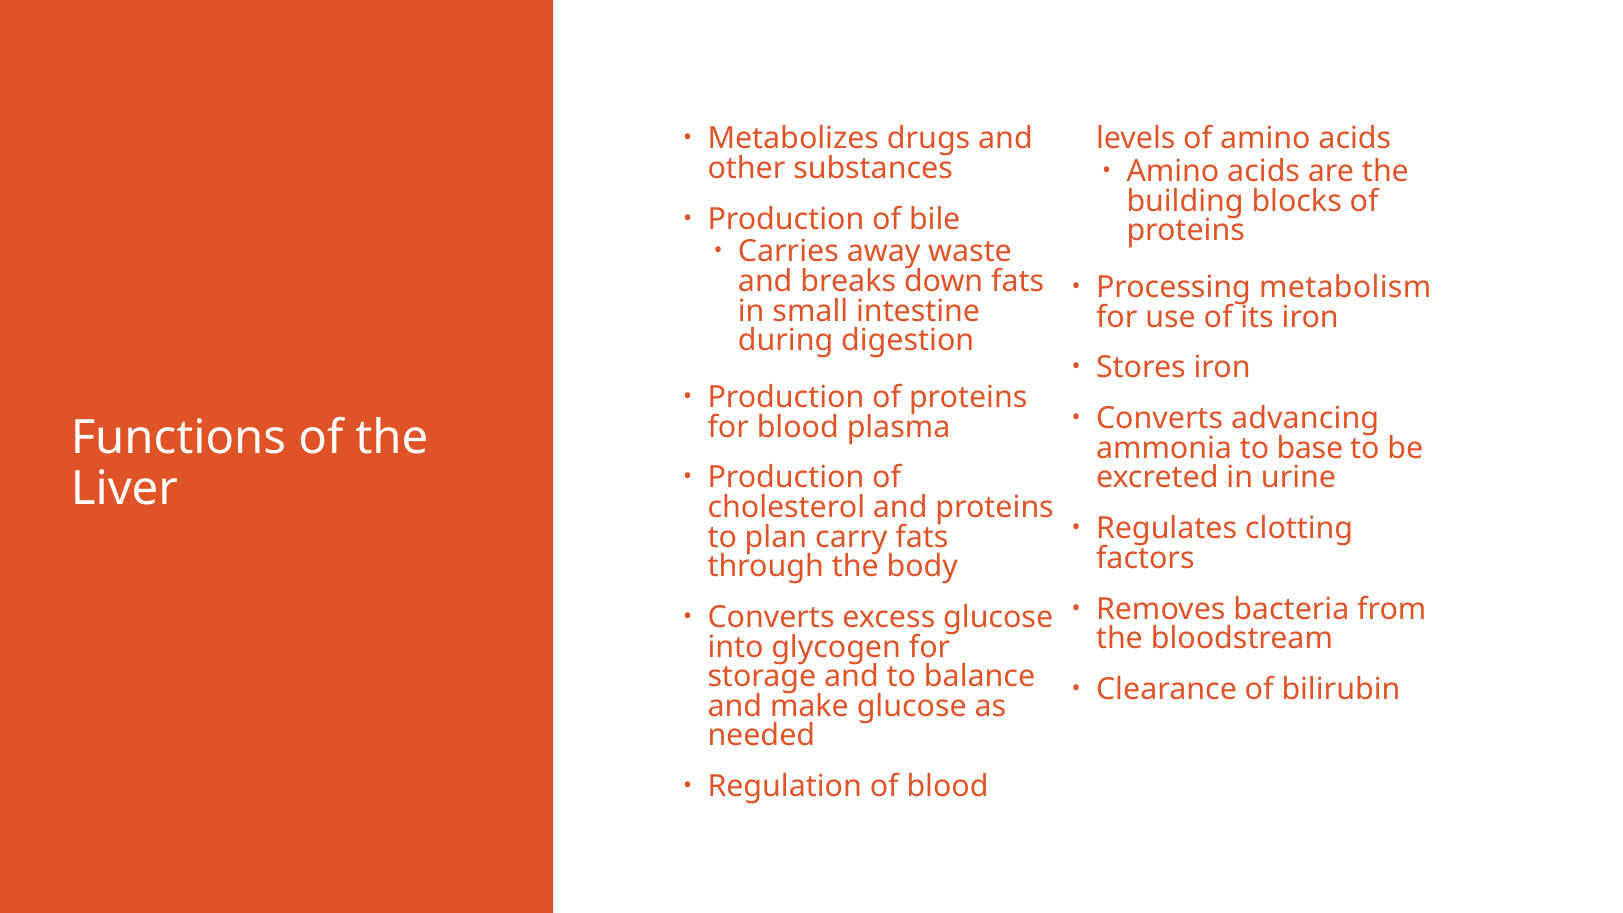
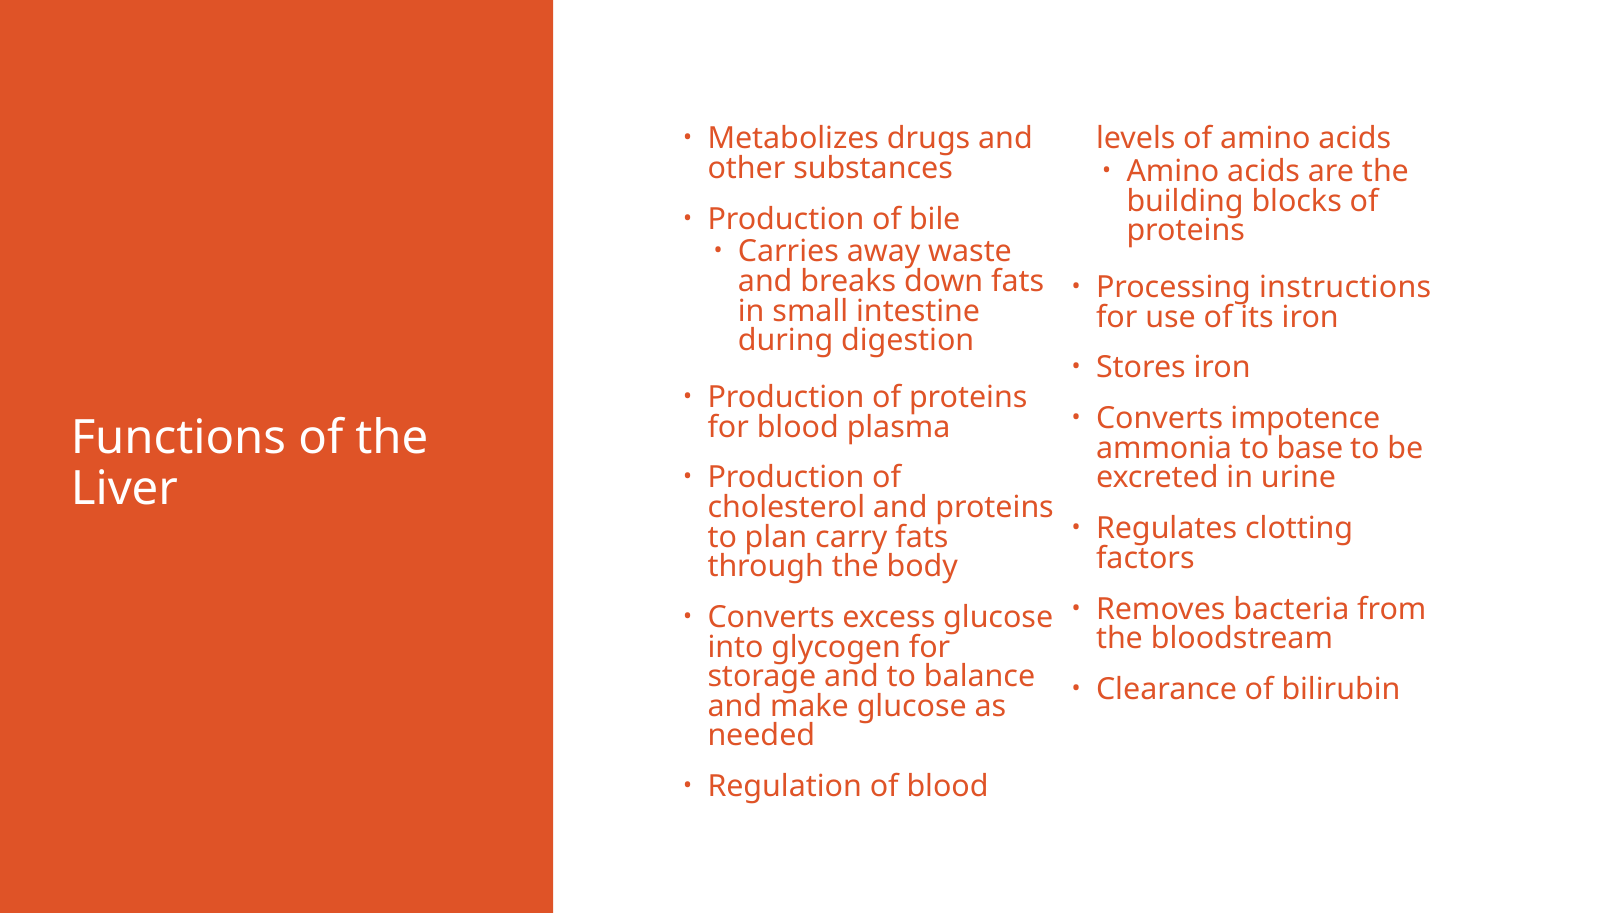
metabolism: metabolism -> instructions (1345, 287)
advancing: advancing -> impotence (1305, 419)
